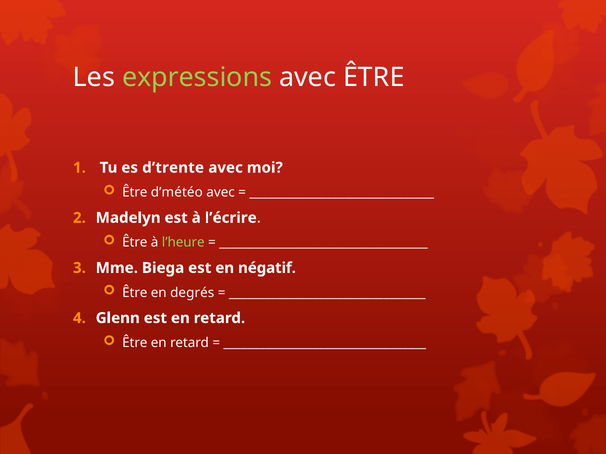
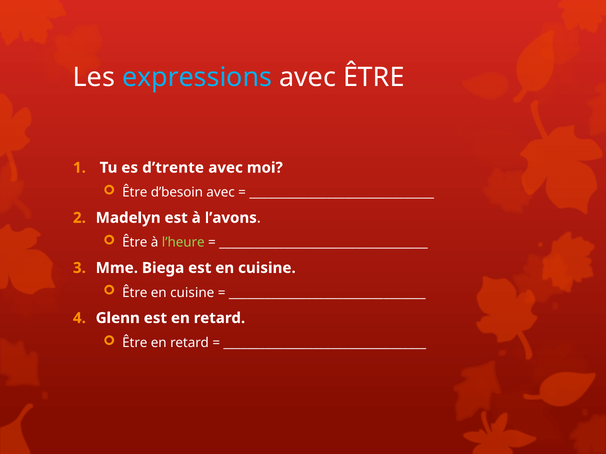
expressions colour: light green -> light blue (197, 77)
d’météo: d’météo -> d’besoin (177, 193)
l’écrire: l’écrire -> l’avons (231, 218)
est en négatif: négatif -> cuisine (267, 268)
Être en degrés: degrés -> cuisine (192, 293)
